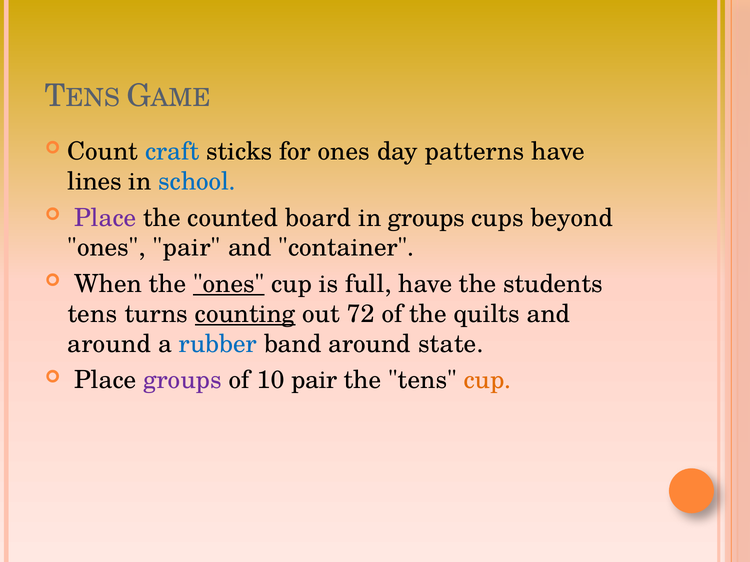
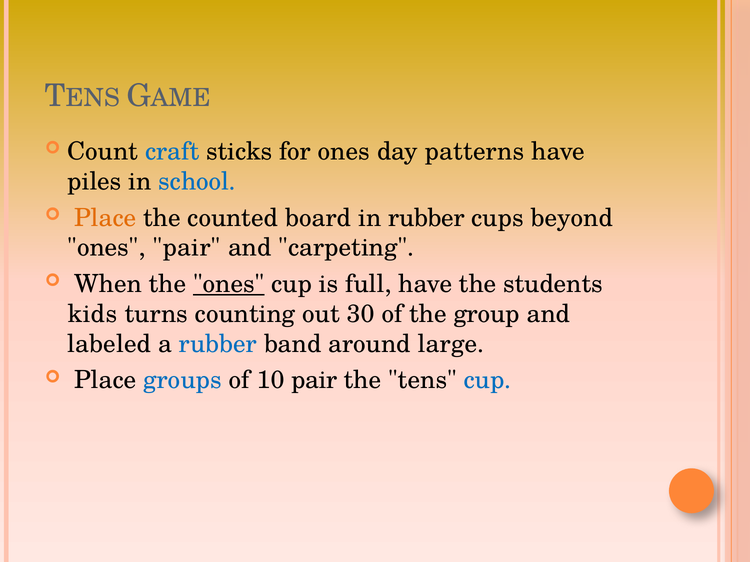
lines: lines -> piles (94, 182)
Place colour: purple -> orange (105, 218)
in groups: groups -> rubber (426, 218)
container: container -> carpeting (346, 248)
tens: tens -> kids (92, 314)
counting underline: present -> none (245, 314)
72: 72 -> 30 (361, 314)
quilts: quilts -> group (487, 314)
around: around -> labeled (109, 344)
state: state -> large (451, 344)
groups colour: purple -> blue (183, 380)
cup colour: orange -> blue (488, 380)
